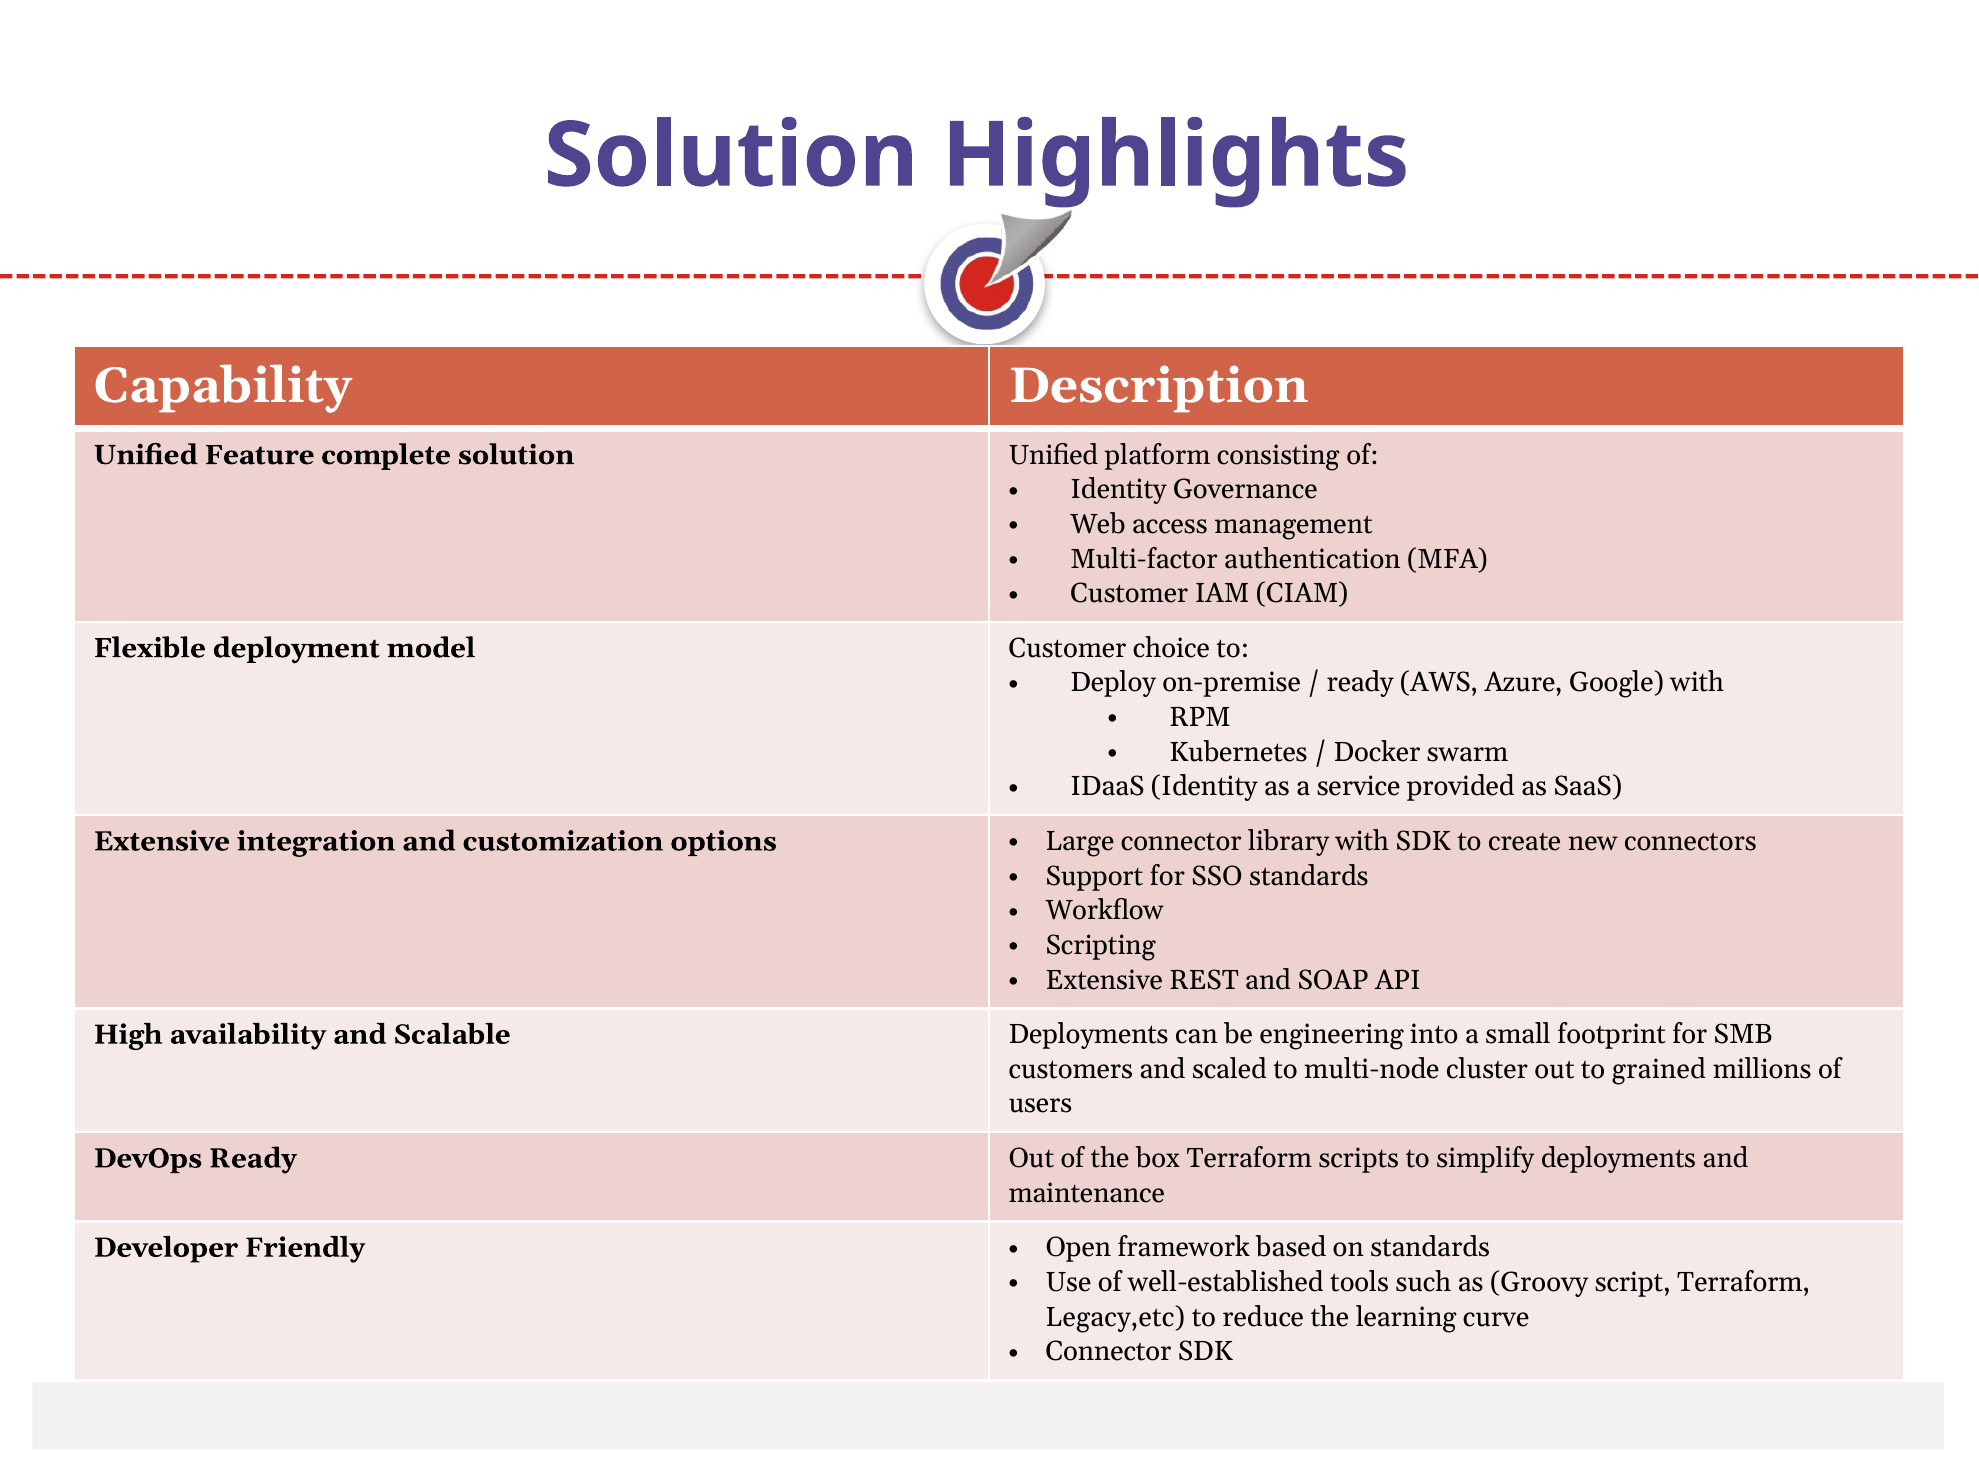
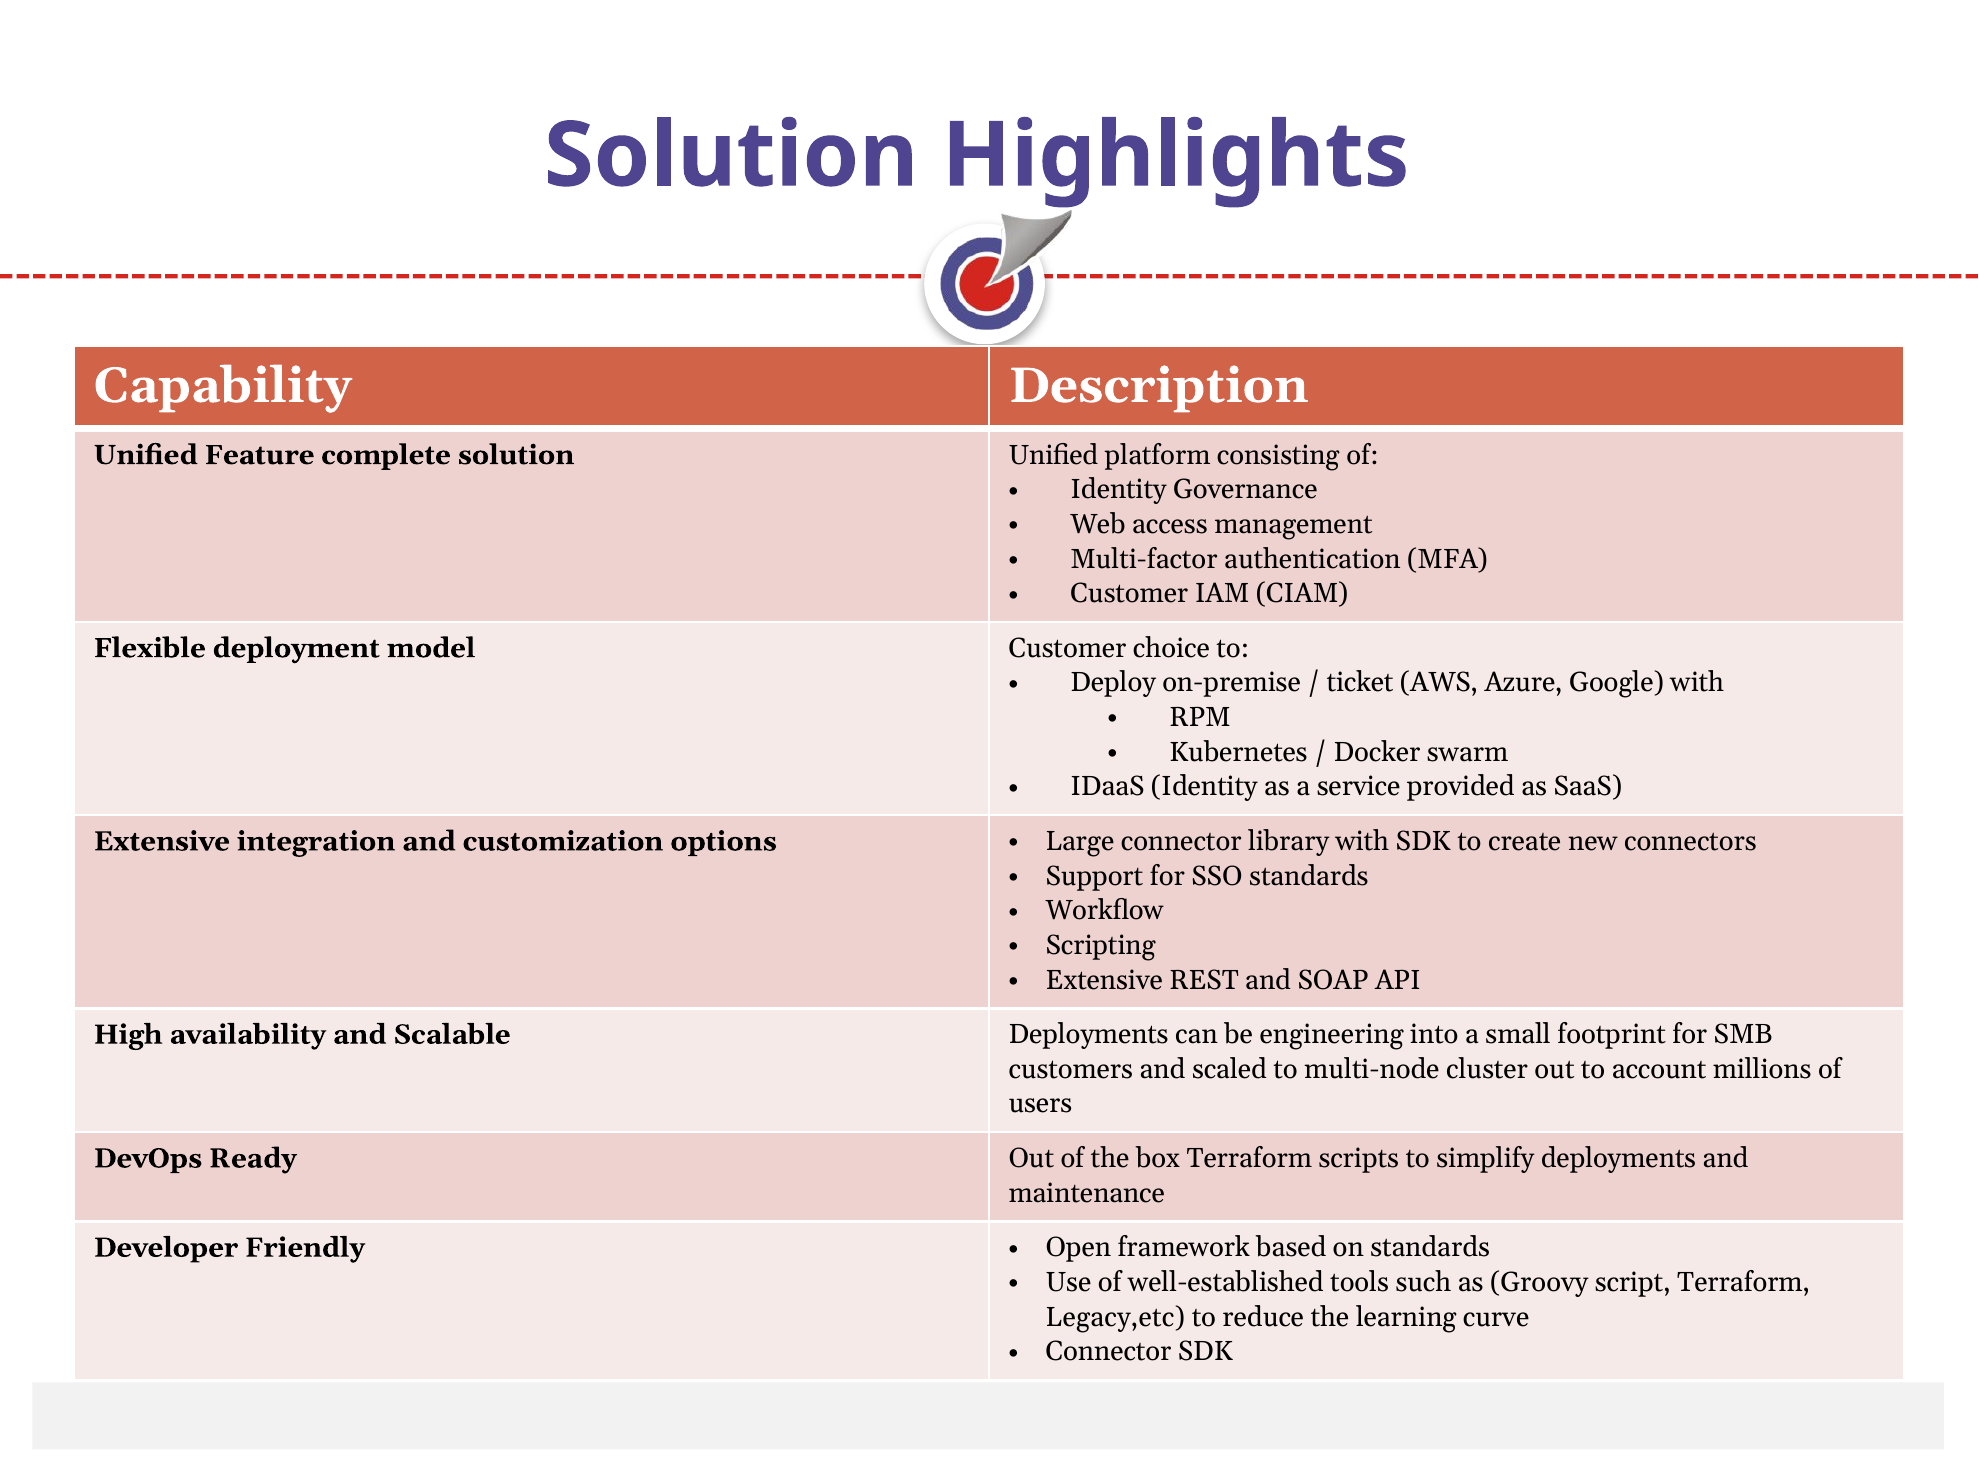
ready: ready -> ticket (1360, 683)
grained: grained -> account (1659, 1069)
